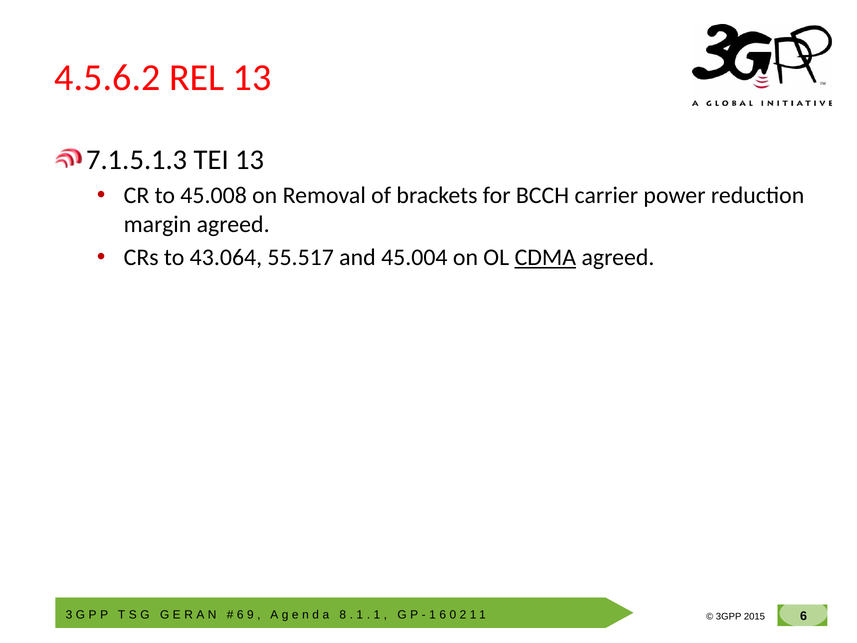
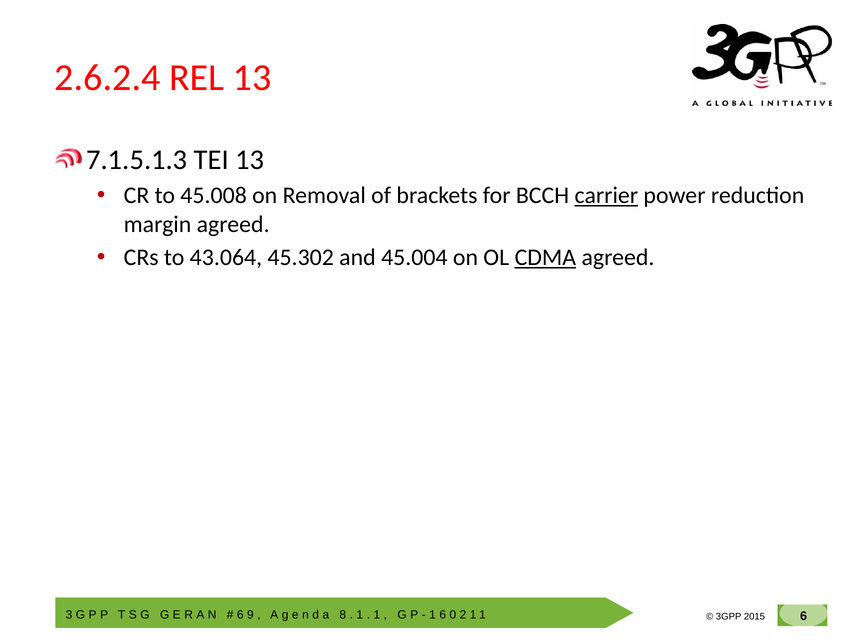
4.5.6.2: 4.5.6.2 -> 2.6.2.4 (107, 78)
carrier underline: none -> present (606, 196)
55.517: 55.517 -> 45.302 (301, 257)
